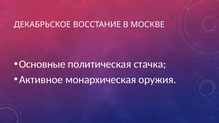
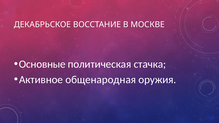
монархическая: монархическая -> общенародная (101, 80)
